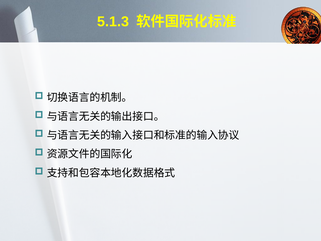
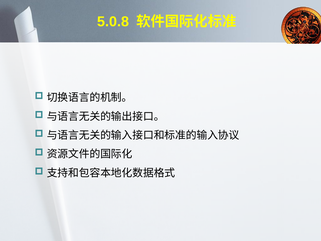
5.1.3: 5.1.3 -> 5.0.8 (113, 22)
